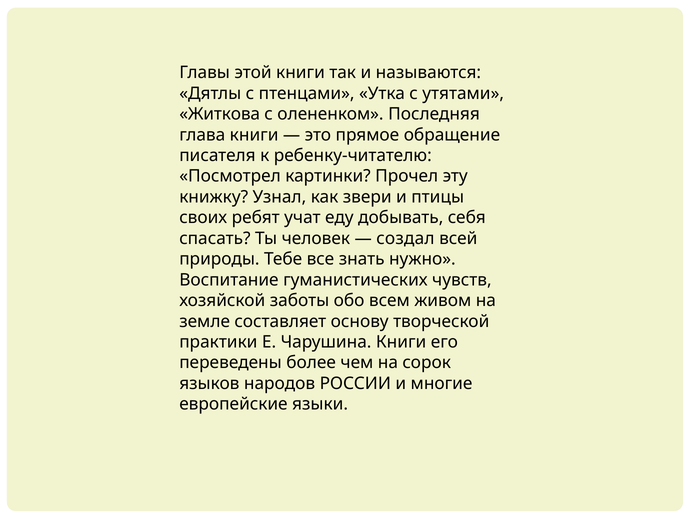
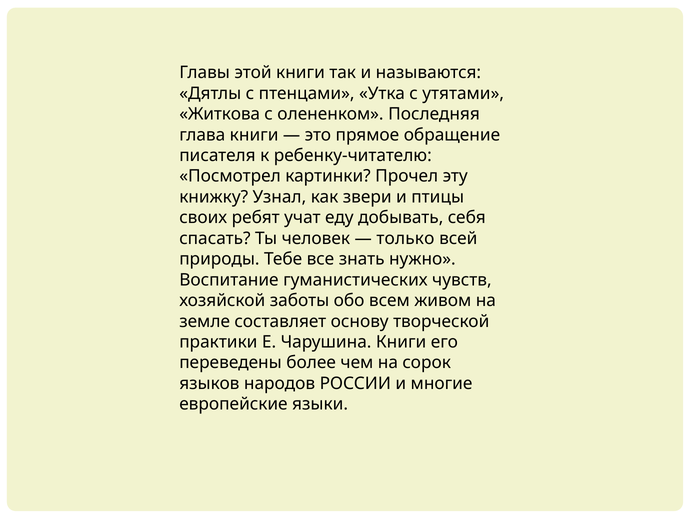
создал: создал -> только (405, 238)
